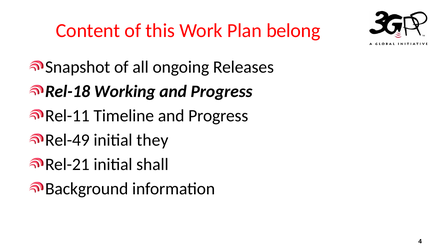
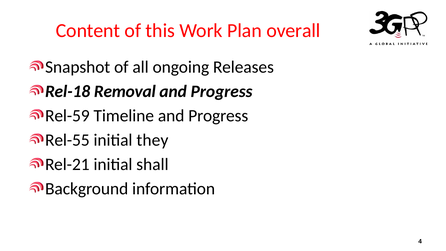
belong: belong -> overall (293, 31)
Working: Working -> Removal (125, 91)
Rel-11: Rel-11 -> Rel-59 (67, 116)
Rel-49: Rel-49 -> Rel-55 (67, 140)
